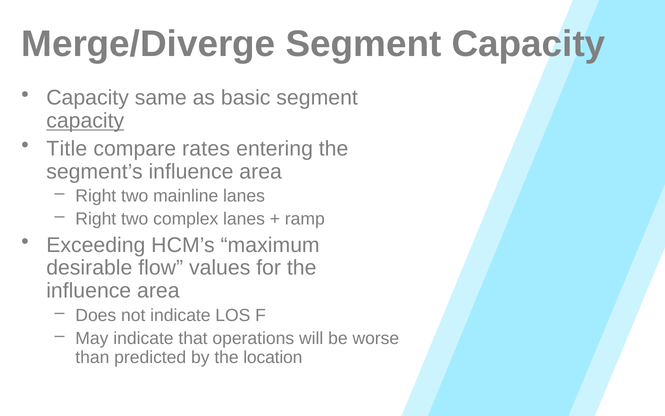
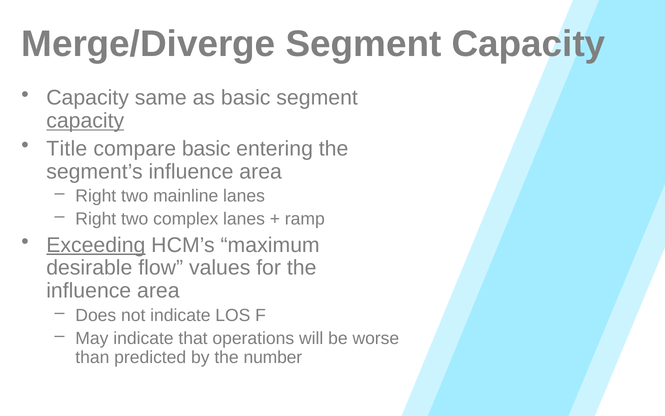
compare rates: rates -> basic (206, 148)
Exceeding underline: none -> present (96, 245)
location: location -> number (273, 357)
